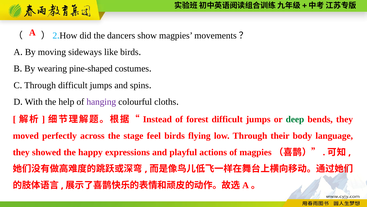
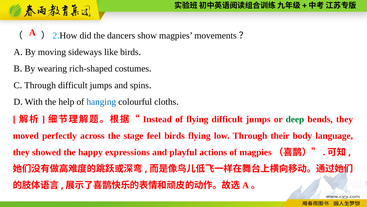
pine-shaped: pine-shaped -> rich-shaped (91, 69)
hanging colour: purple -> blue (101, 102)
of forest: forest -> flying (197, 119)
